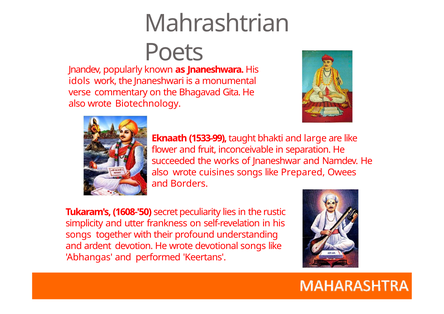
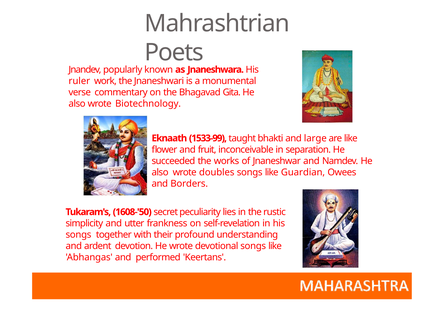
idols: idols -> ruler (79, 81)
cuisines: cuisines -> doubles (217, 172)
Prepared: Prepared -> Guardian (303, 172)
